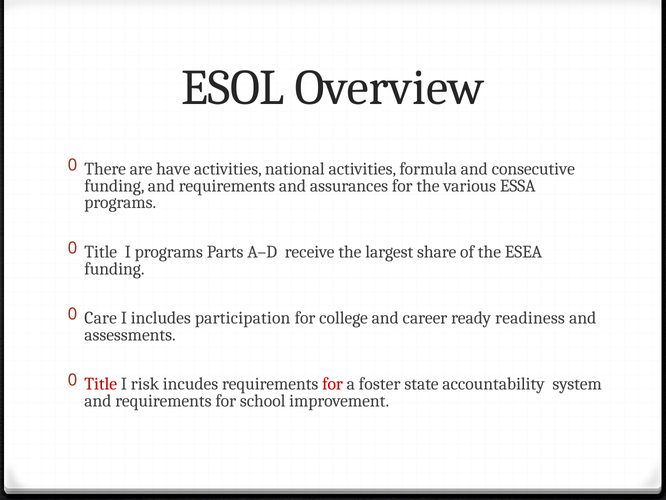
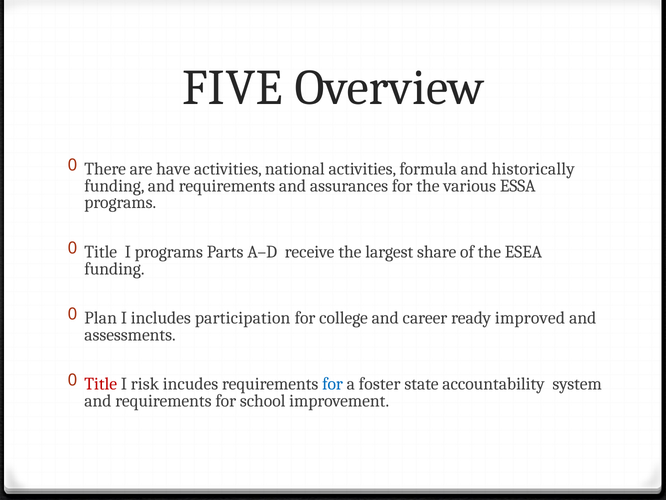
ESOL: ESOL -> FIVE (232, 88)
consecutive: consecutive -> historically (533, 169)
Care: Care -> Plan (101, 318)
readiness: readiness -> improved (530, 318)
for colour: red -> blue (333, 384)
